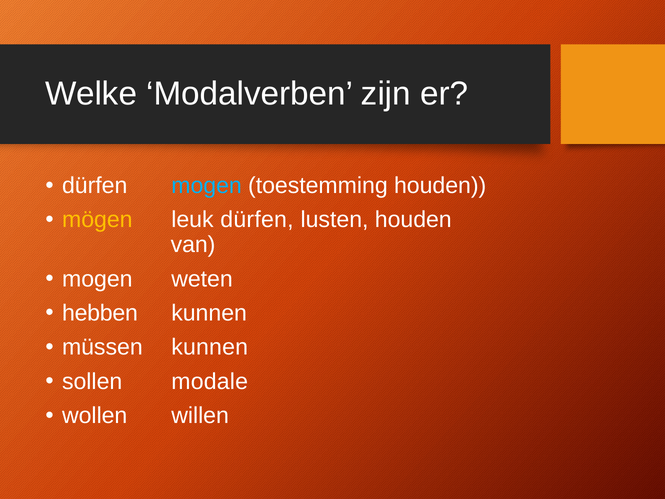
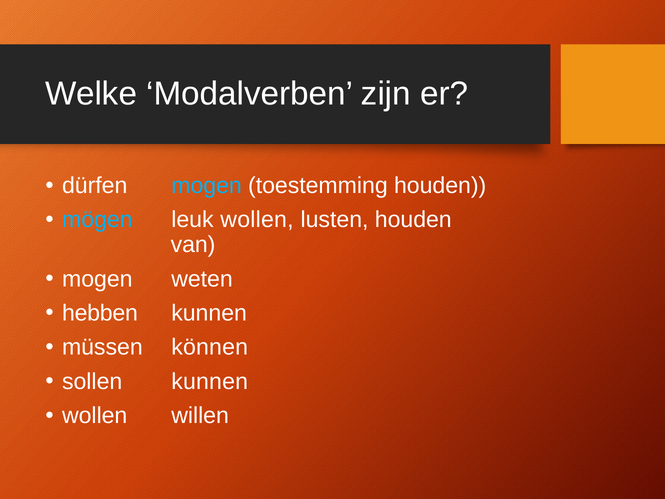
mögen colour: yellow -> light blue (97, 220)
leuk dürfen: dürfen -> wollen (257, 220)
müssen kunnen: kunnen -> können (210, 347)
sollen modale: modale -> kunnen (210, 381)
